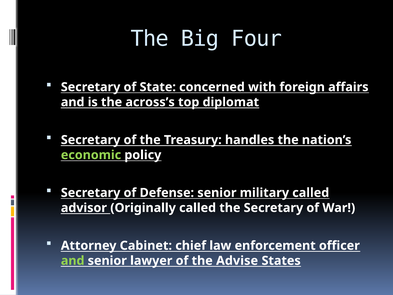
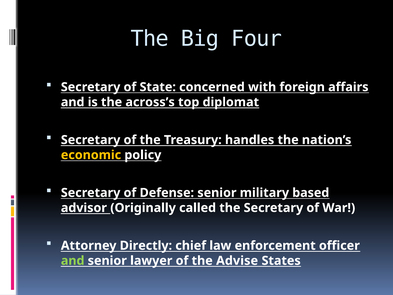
economic colour: light green -> yellow (91, 155)
military called: called -> based (311, 193)
Cabinet: Cabinet -> Directly (146, 245)
